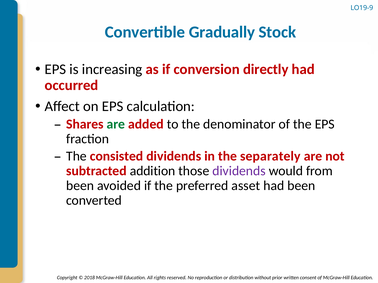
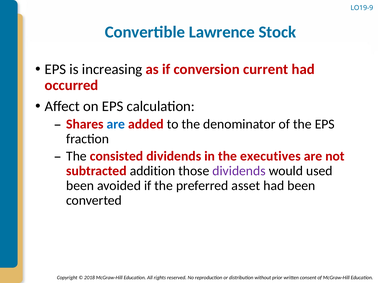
Gradually: Gradually -> Lawrence (222, 32)
directly: directly -> current (266, 69)
are colour: green -> blue (116, 124)
separately: separately -> executives (270, 156)
from: from -> used (319, 171)
